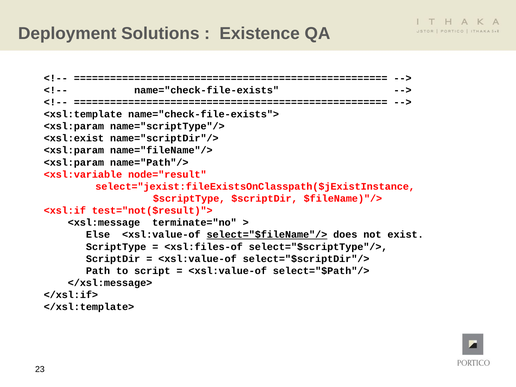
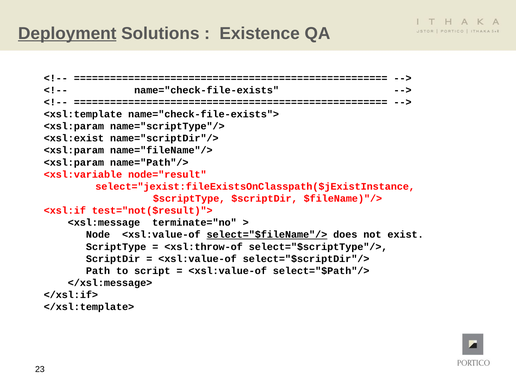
Deployment underline: none -> present (67, 33)
Else: Else -> Node (98, 235)
<xsl:files-of: <xsl:files-of -> <xsl:throw-of (204, 247)
